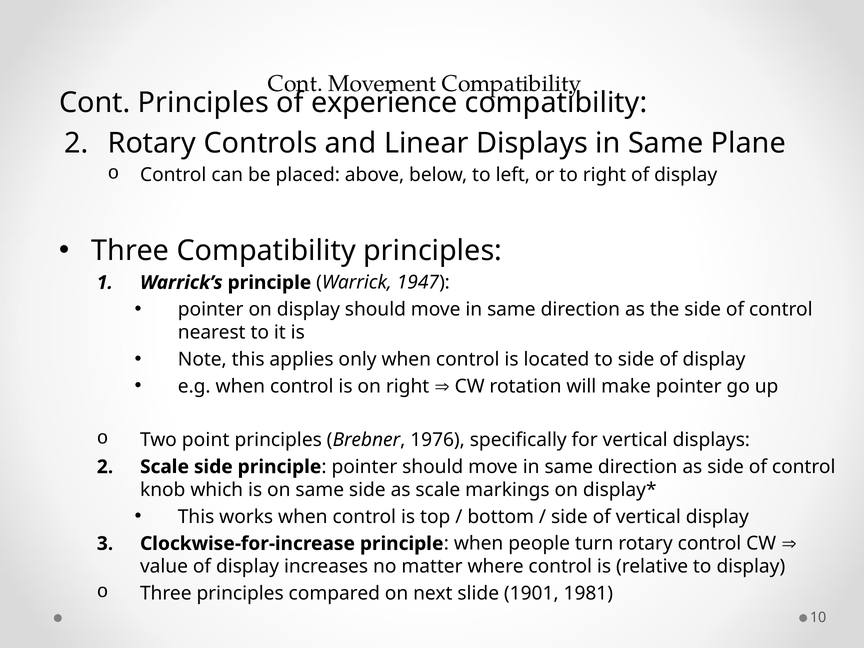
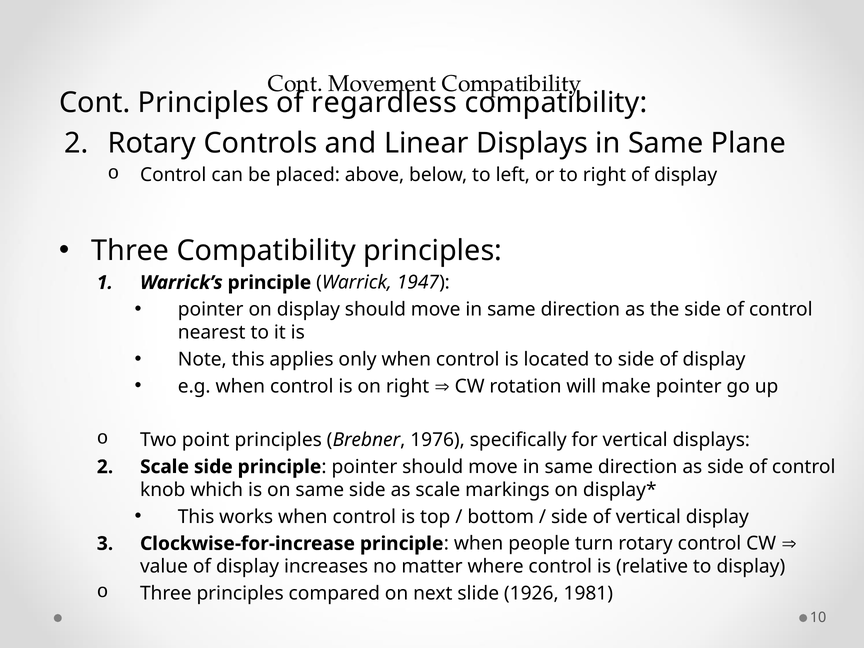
experience: experience -> regardless (384, 103)
1901: 1901 -> 1926 (531, 594)
